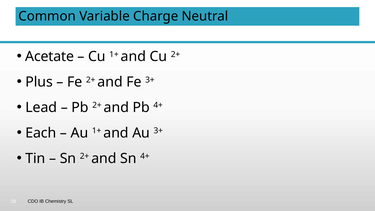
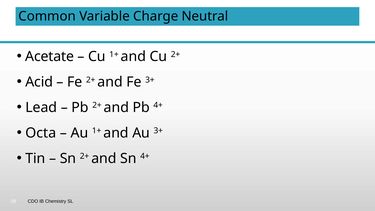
Plus: Plus -> Acid (39, 82)
Each: Each -> Octa (41, 133)
